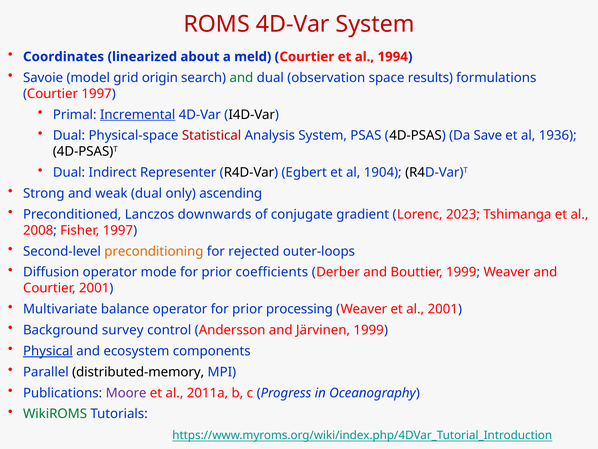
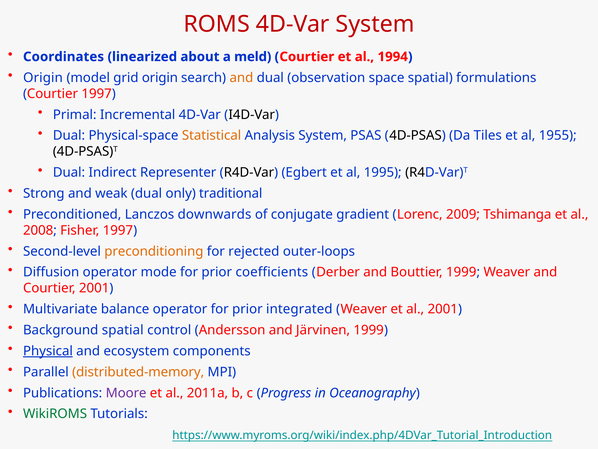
Savoie: Savoie -> Origin (43, 78)
and colour: green -> orange (241, 78)
space results: results -> spatial (430, 78)
Incremental underline: present -> none (138, 114)
Statistical colour: red -> orange (212, 135)
Save: Save -> Tiles (488, 135)
1936: 1936 -> 1955 (558, 135)
1904: 1904 -> 1995 (383, 172)
ascending: ascending -> traditional (231, 193)
2023: 2023 -> 2009 (463, 214)
processing: processing -> integrated (299, 309)
Background survey: survey -> spatial (123, 330)
distributed-memory colour: black -> orange (138, 372)
